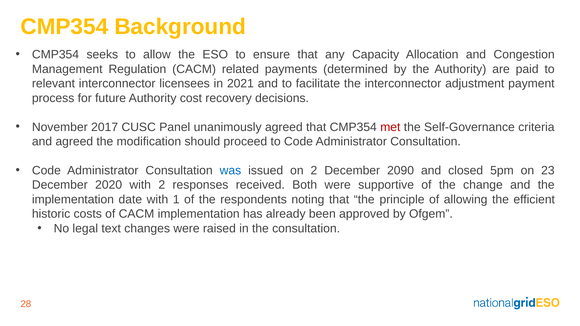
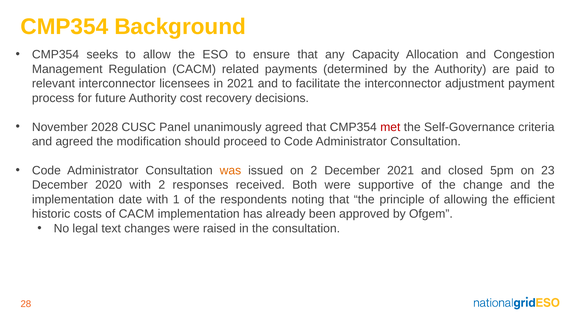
2017: 2017 -> 2028 (105, 127)
was colour: blue -> orange (230, 171)
December 2090: 2090 -> 2021 (401, 171)
